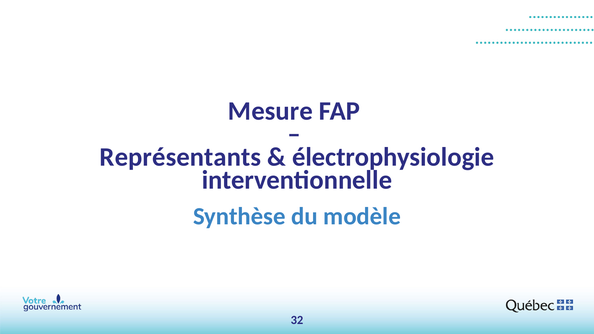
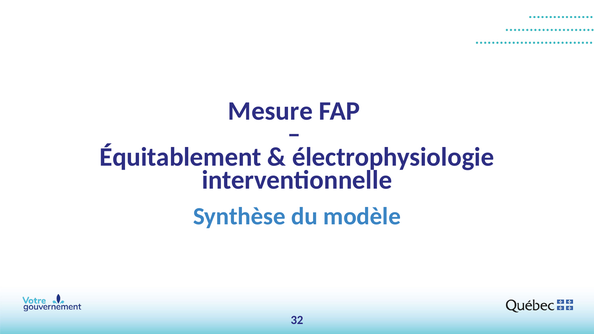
Représentants: Représentants -> Équitablement (181, 157)
